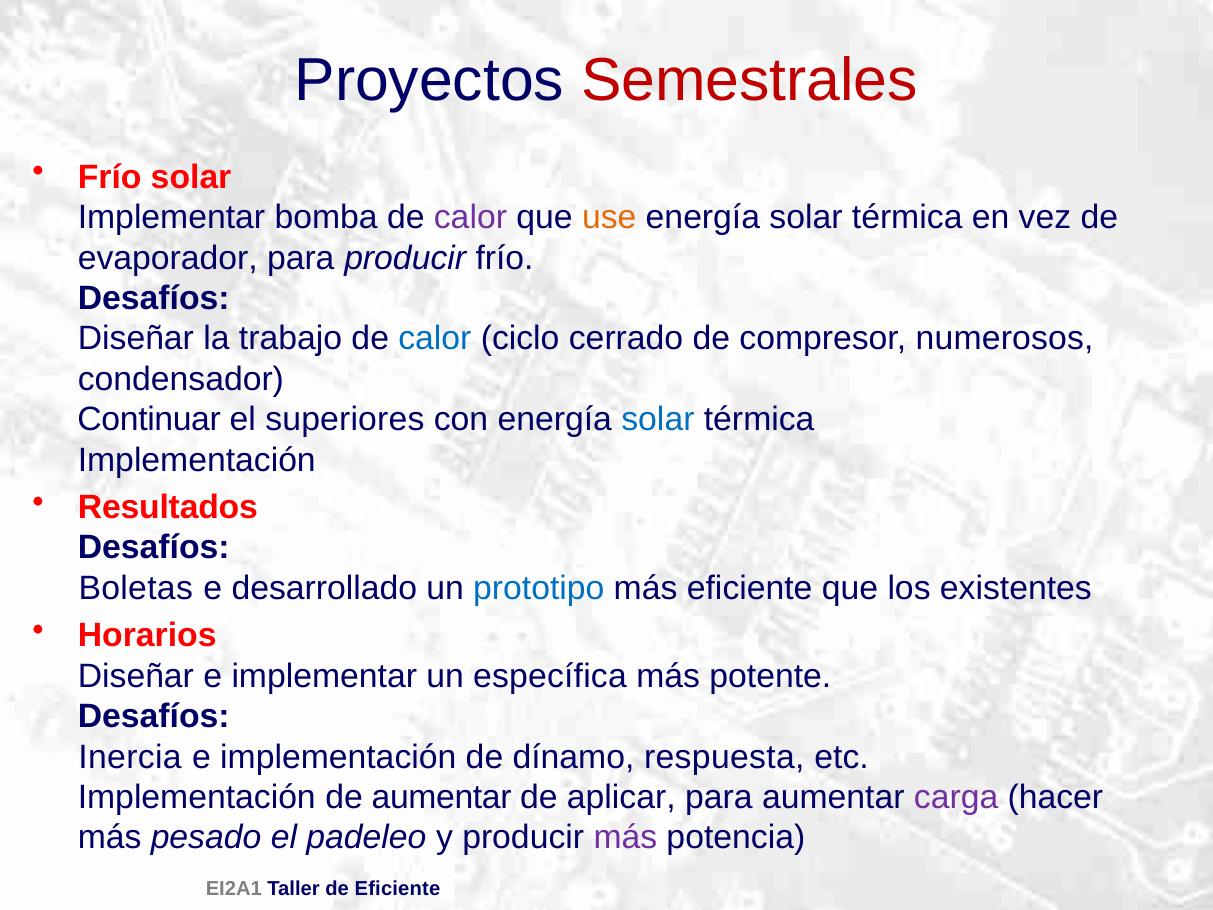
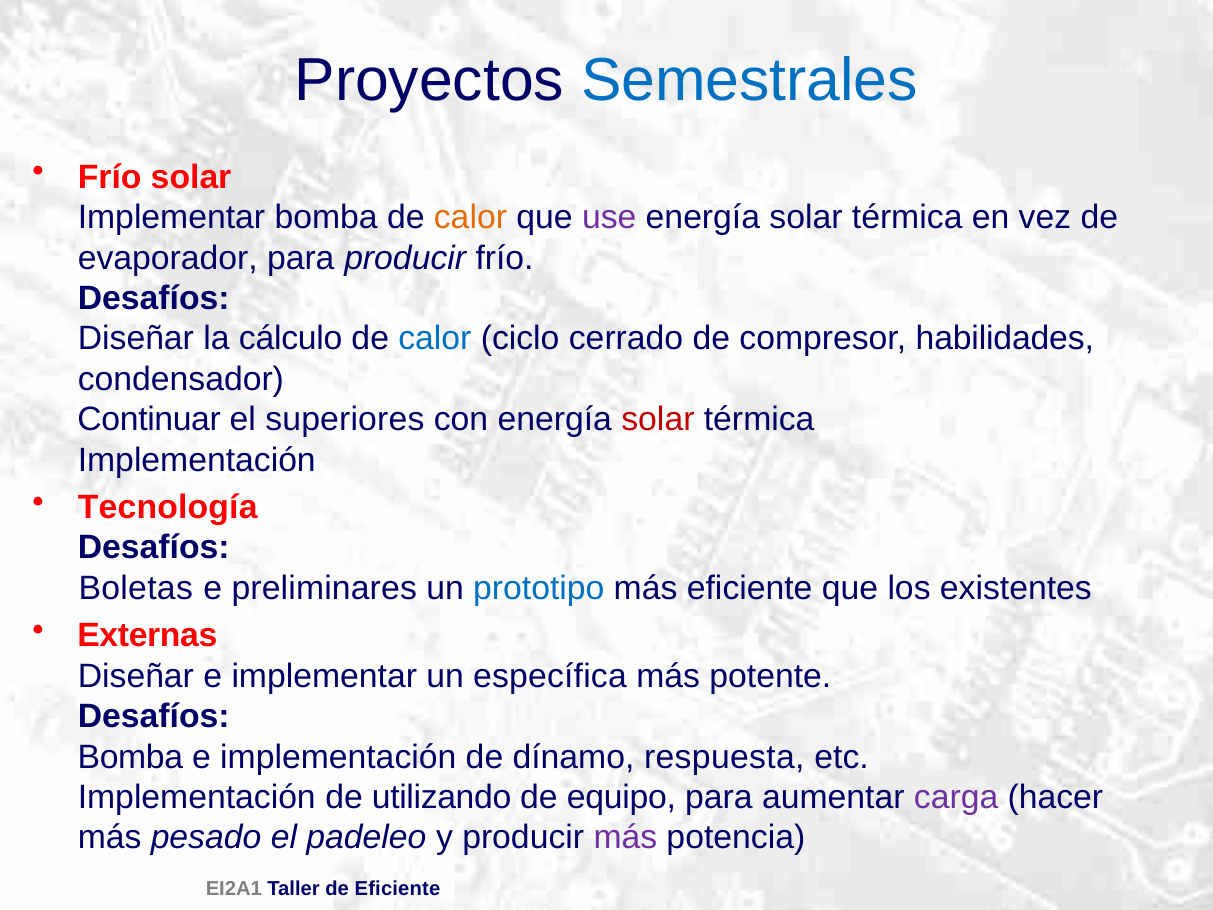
Semestrales colour: red -> blue (749, 80)
calor colour: purple -> orange (470, 217)
use colour: orange -> purple (609, 217)
trabajo: trabajo -> cálculo (291, 339)
numerosos: numerosos -> habilidades (1005, 339)
solar colour: blue -> red (658, 420)
Resultados: Resultados -> Tecnología (168, 507)
desarrollado: desarrollado -> preliminares (324, 588)
Horarios: Horarios -> Externas (147, 635)
Inercia: Inercia -> Bomba (130, 757)
de aumentar: aumentar -> utilizando (442, 797)
aplicar: aplicar -> equipo (621, 797)
